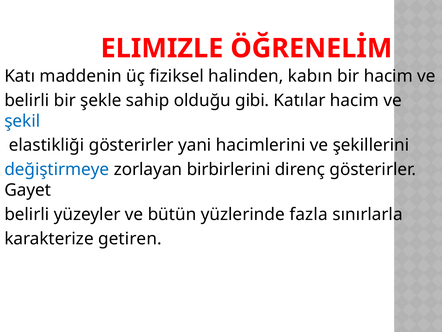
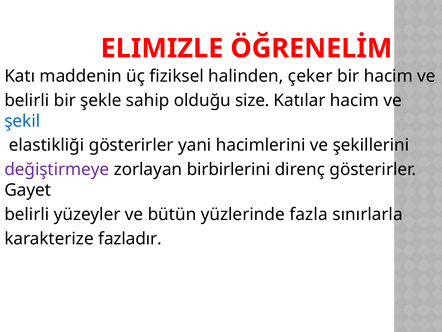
kabın: kabın -> çeker (310, 76)
gibi: gibi -> size (252, 100)
değiştirmeye colour: blue -> purple (57, 169)
getiren: getiren -> fazladır (130, 239)
